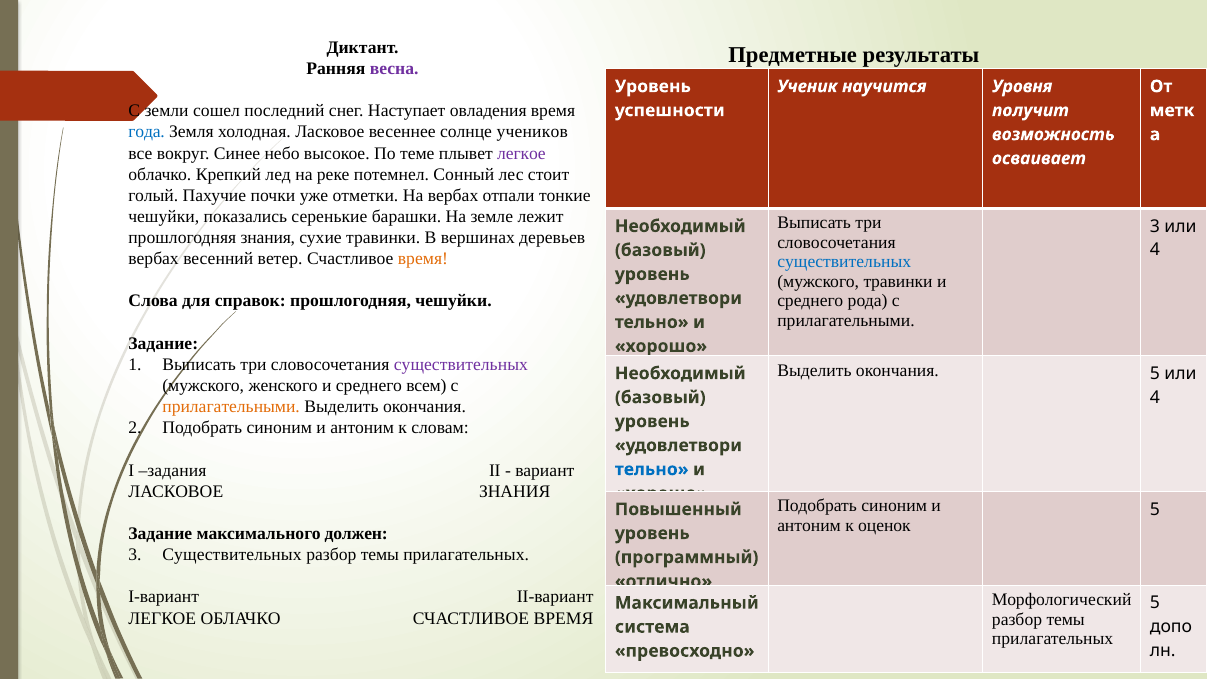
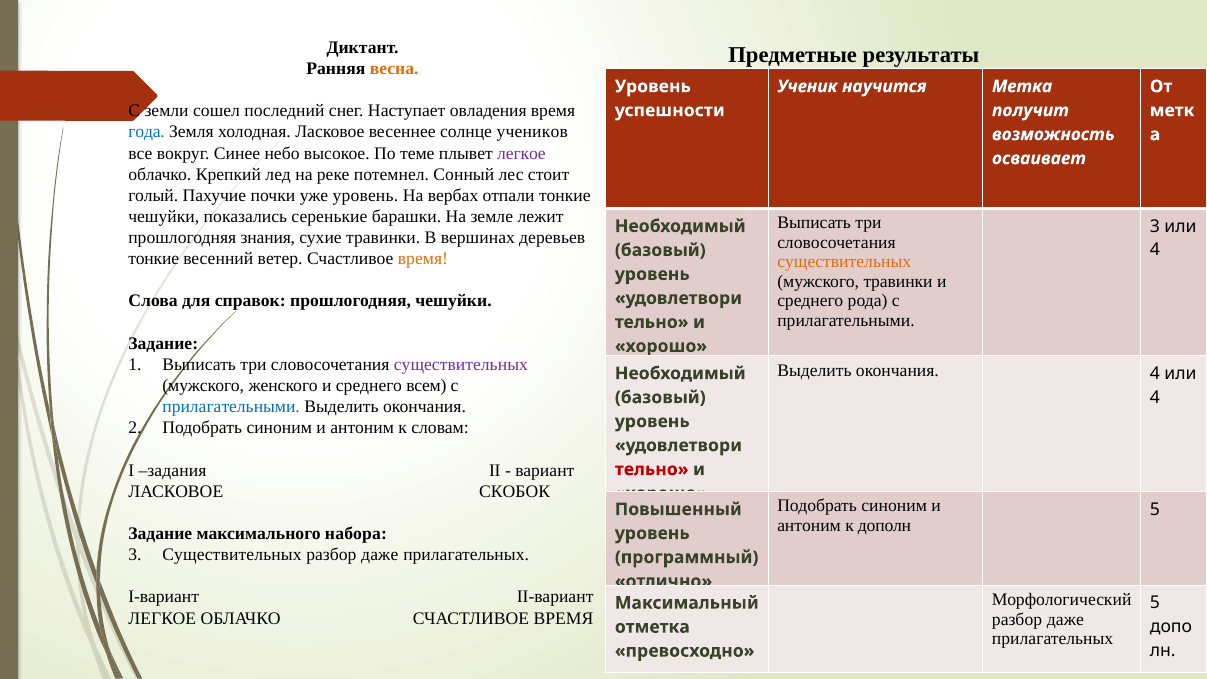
весна colour: purple -> orange (394, 69)
Уровня: Уровня -> Метка (1022, 86)
уже отметки: отметки -> уровень (365, 195)
вербах: вербах -> тонкие (154, 259)
существительных colour: blue -> orange (844, 262)
окончания 5: 5 -> 4 (1155, 373)
прилагательными colour: orange -> blue (231, 407)
тельно colour: blue -> red (652, 469)
ЛАСКОВОЕ ЗНАНИЯ: ЗНАНИЯ -> СКОБОК (515, 491)
оценок: оценок -> дополн (885, 526)
должен: должен -> набора (356, 534)
темы: темы -> даже (380, 555)
темы: темы -> даже (1065, 619)
система: система -> отметка (652, 627)
